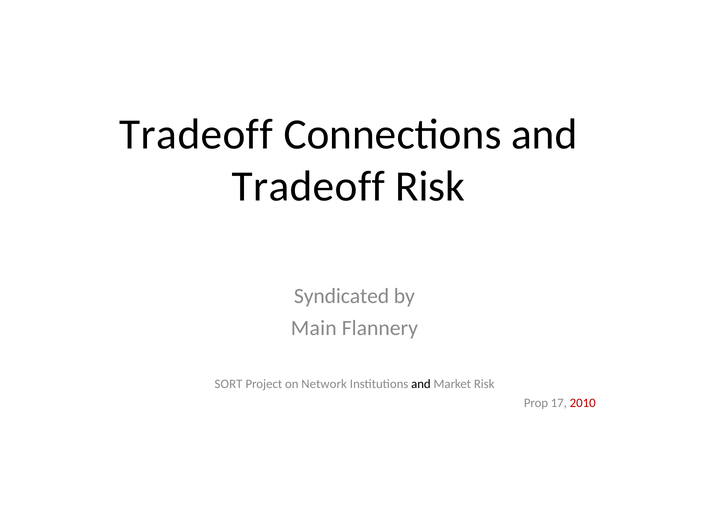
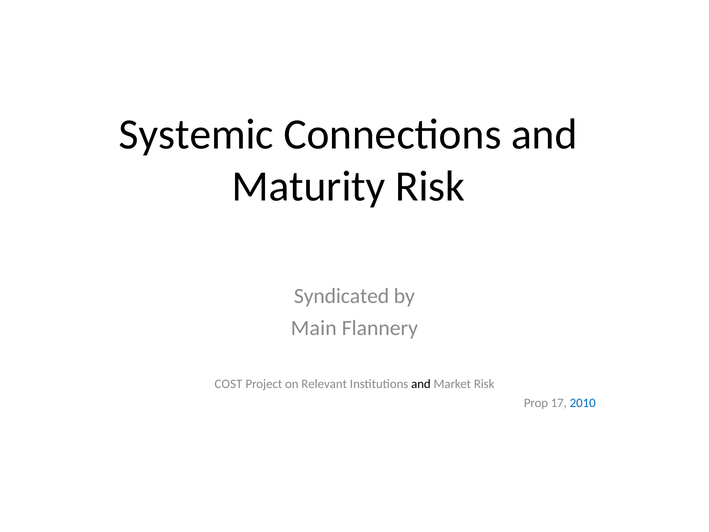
Tradeoff: Tradeoff -> Systemic (196, 134)
Tradeoff: Tradeoff -> Maturity (309, 186)
SORT: SORT -> COST (229, 384)
Network: Network -> Relevant (324, 384)
2010 colour: red -> blue (583, 403)
